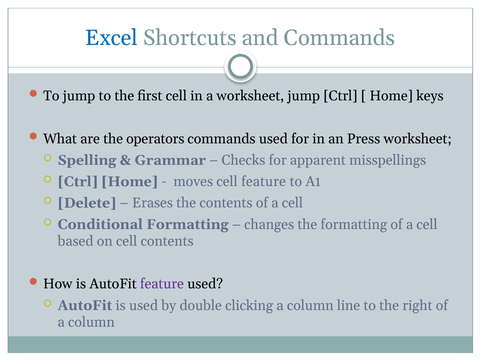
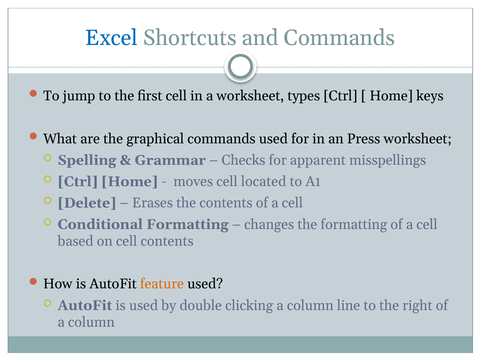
worksheet jump: jump -> types (304, 96)
operators: operators -> graphical (155, 139)
cell feature: feature -> located (264, 181)
feature colour: purple -> orange (162, 284)
